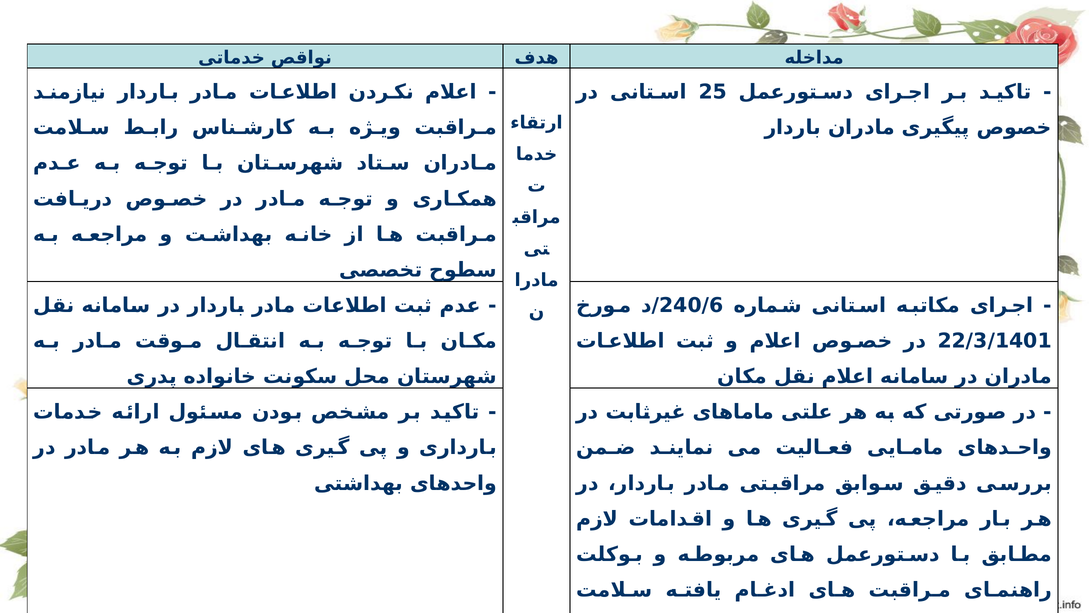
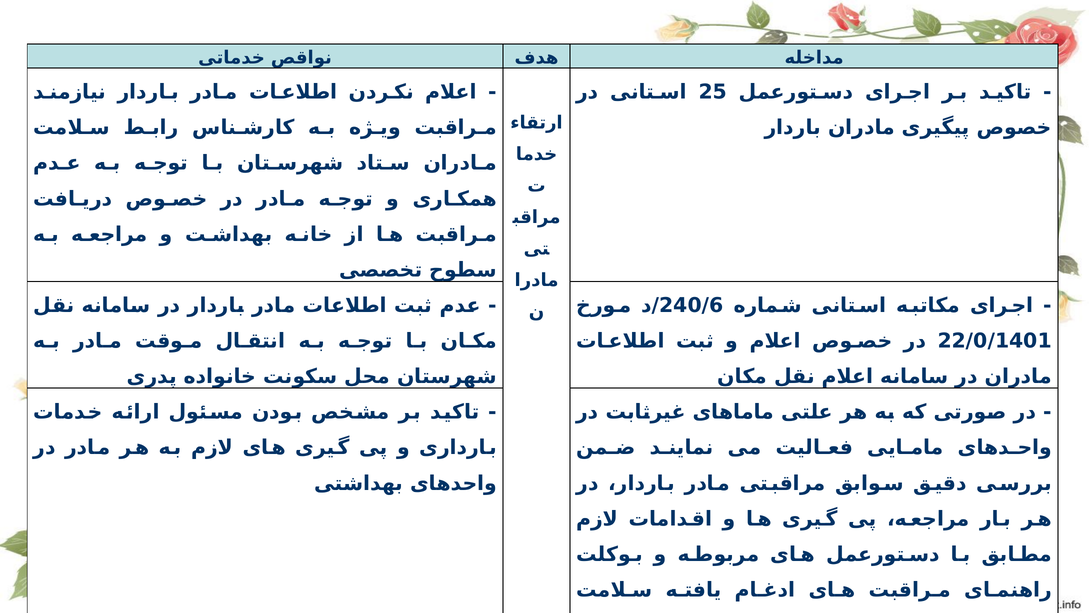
22/3/1401: 22/3/1401 -> 22/0/1401 (995, 341)
